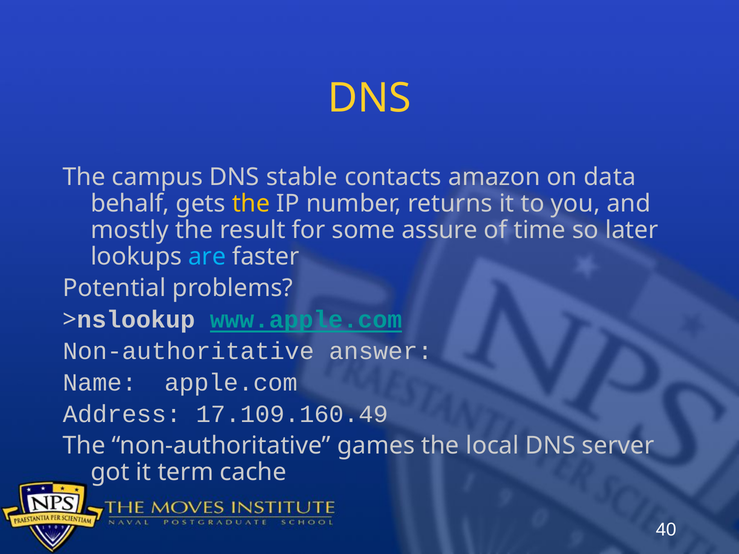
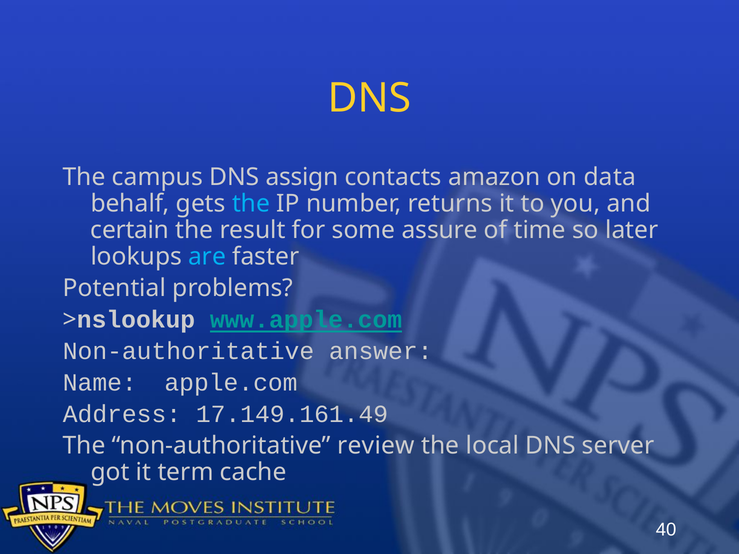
stable: stable -> assign (302, 177)
the colour: yellow -> light blue (251, 204)
mostly: mostly -> certain (130, 230)
17.109.160.49: 17.109.160.49 -> 17.149.161.49 (292, 414)
games: games -> review (376, 446)
